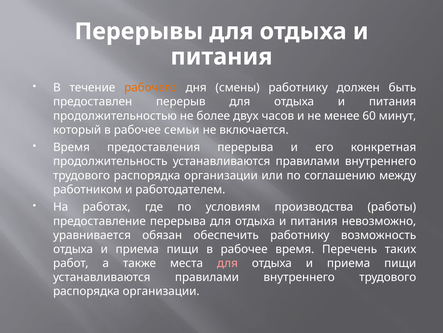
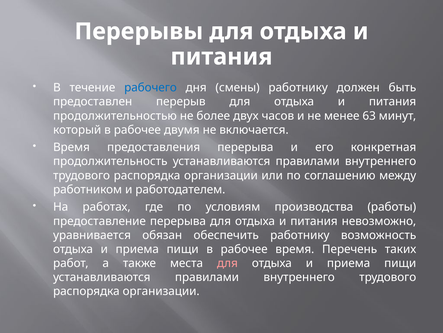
рабочего colour: orange -> blue (150, 88)
60: 60 -> 63 (369, 116)
семьи: семьи -> двумя (182, 130)
